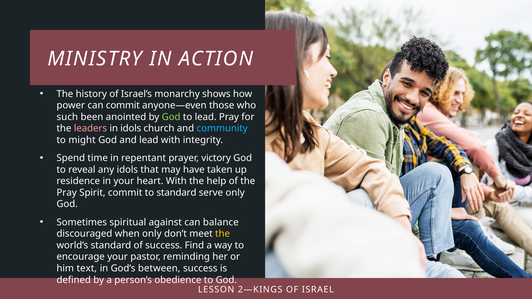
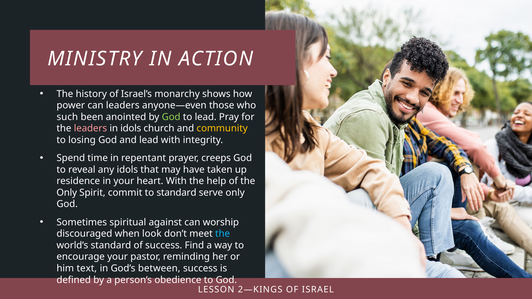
can commit: commit -> leaders (123, 106)
community colour: light blue -> yellow (222, 129)
might: might -> losing (82, 140)
victory: victory -> creeps (216, 158)
Pray: Pray -> Only (67, 193)
balance: balance -> worship (221, 222)
when only: only -> look (152, 234)
the colour: yellow -> light blue (223, 234)
